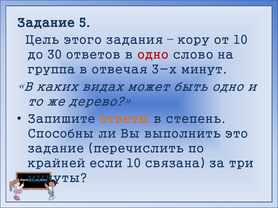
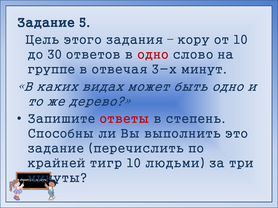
группа: группа -> группе (51, 70)
ответы colour: orange -> red (124, 119)
если: если -> тигр (106, 164)
связана: связана -> людьми (175, 164)
